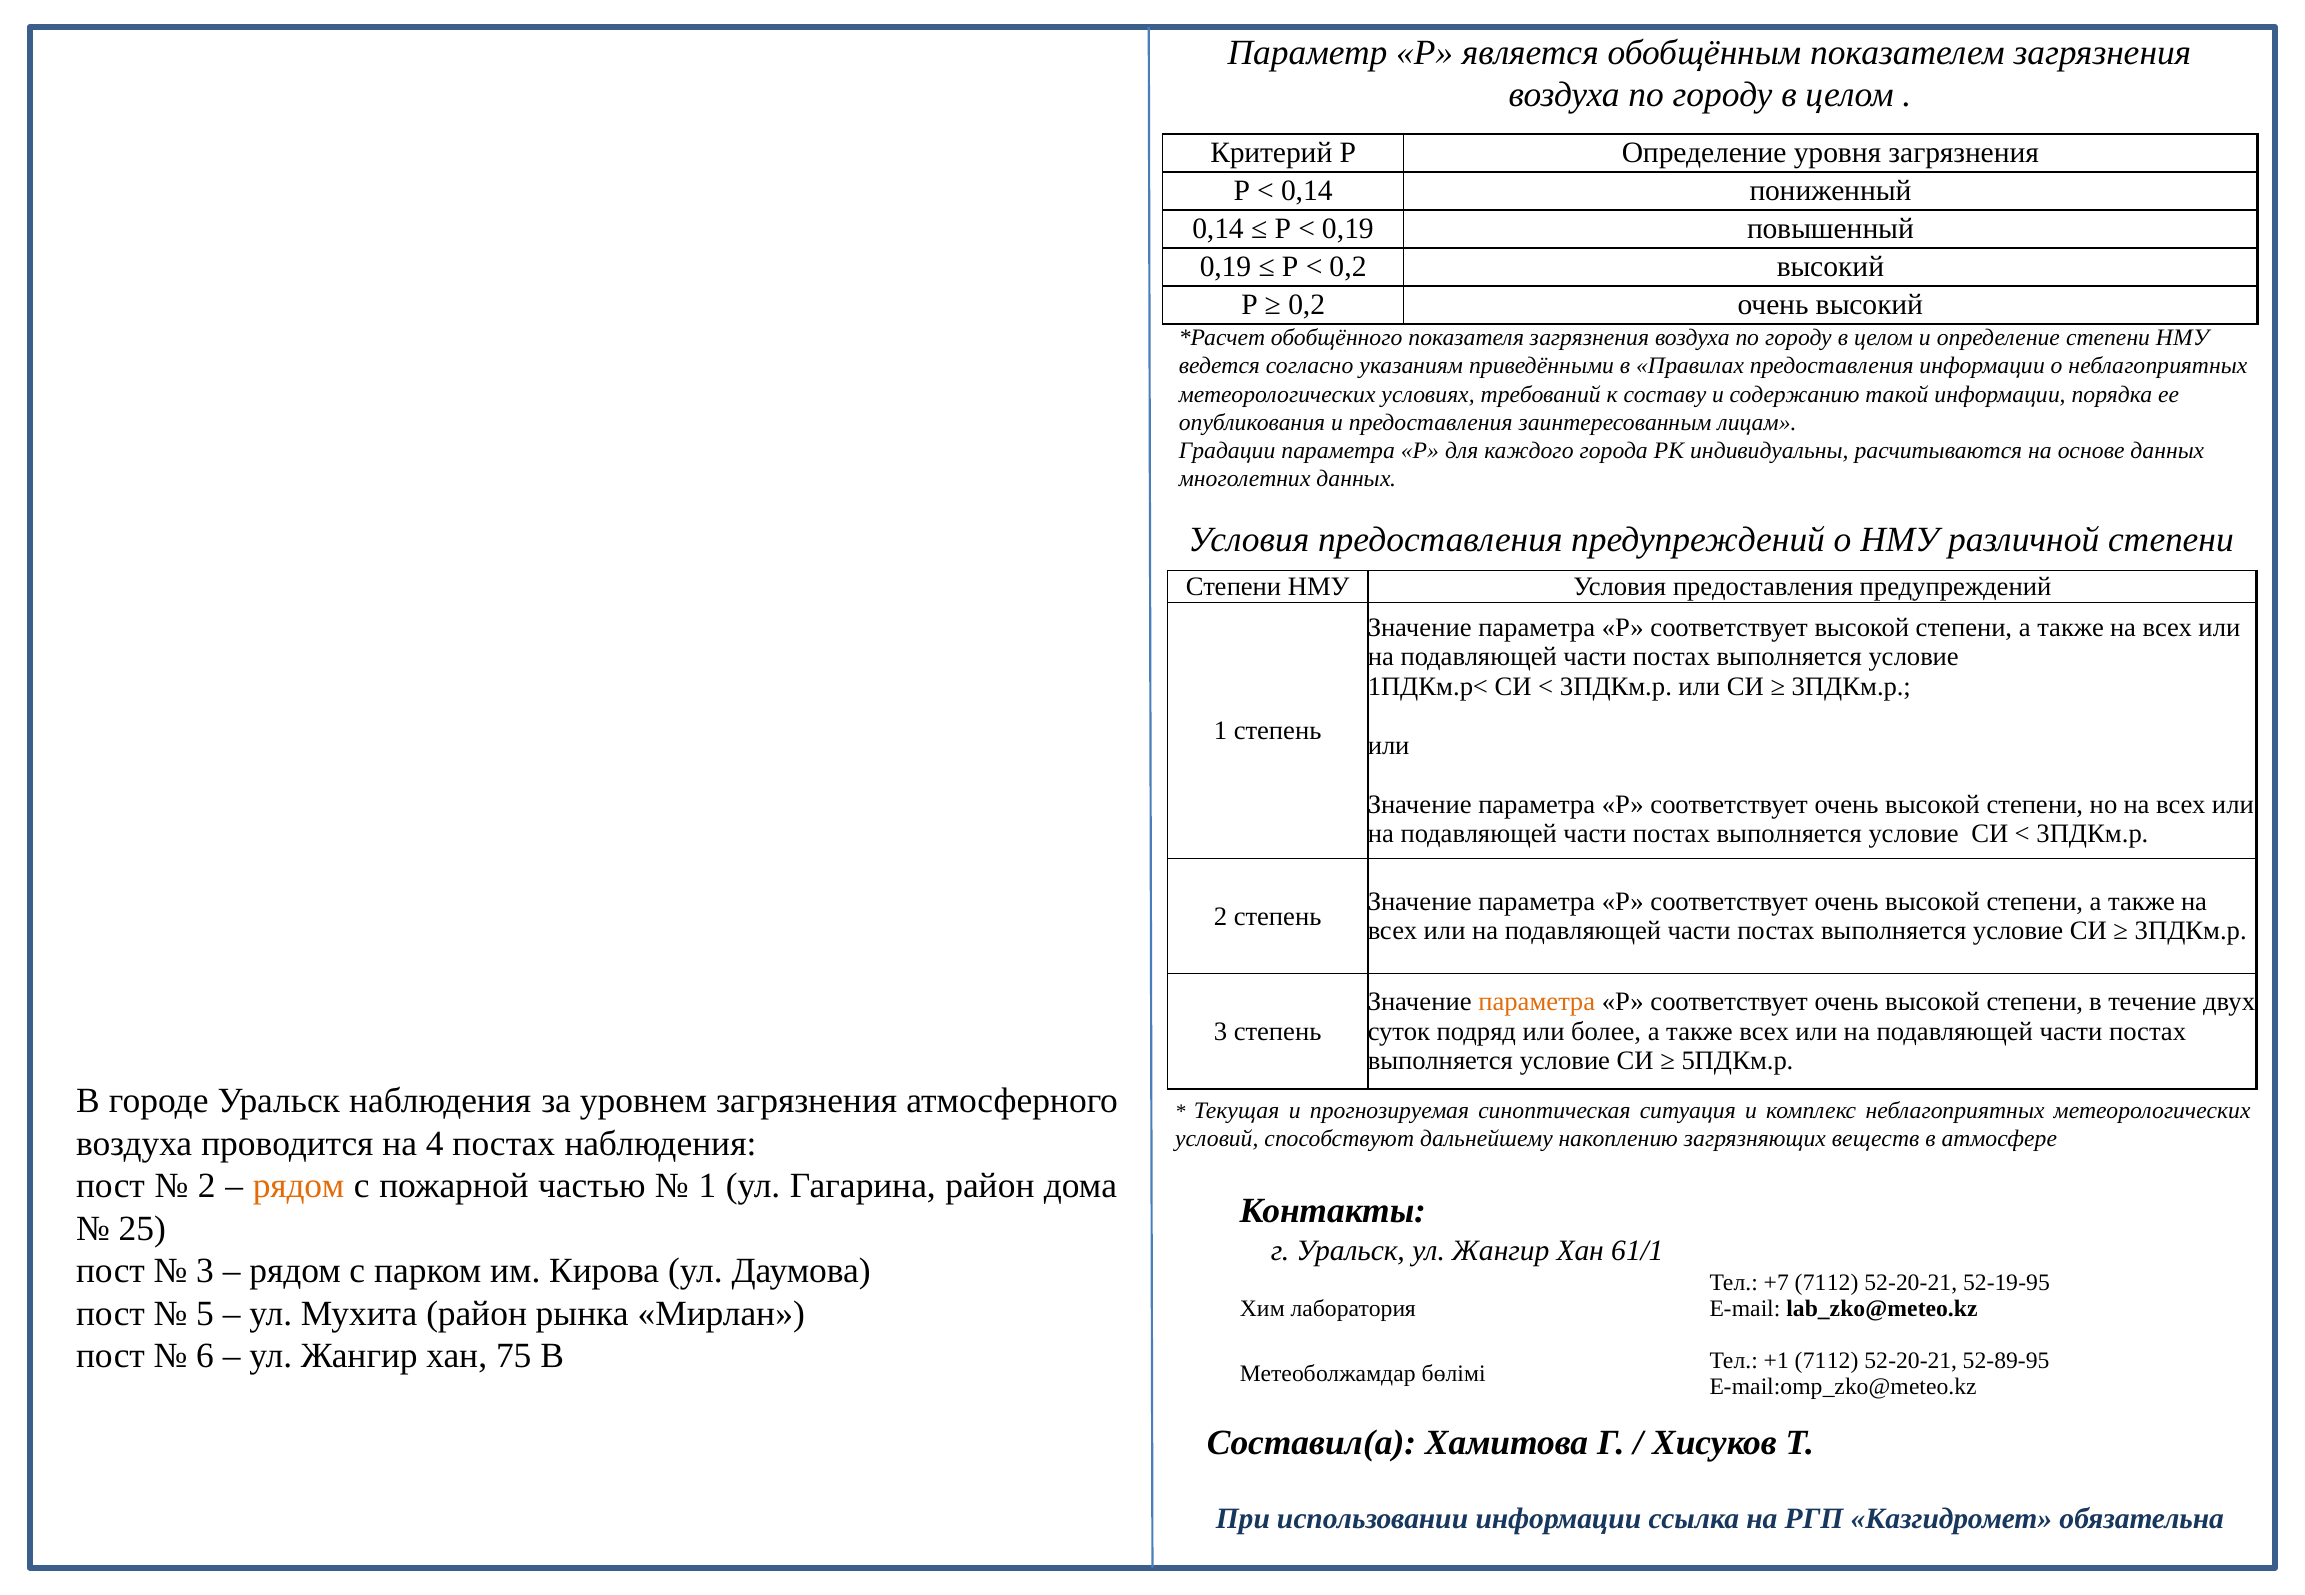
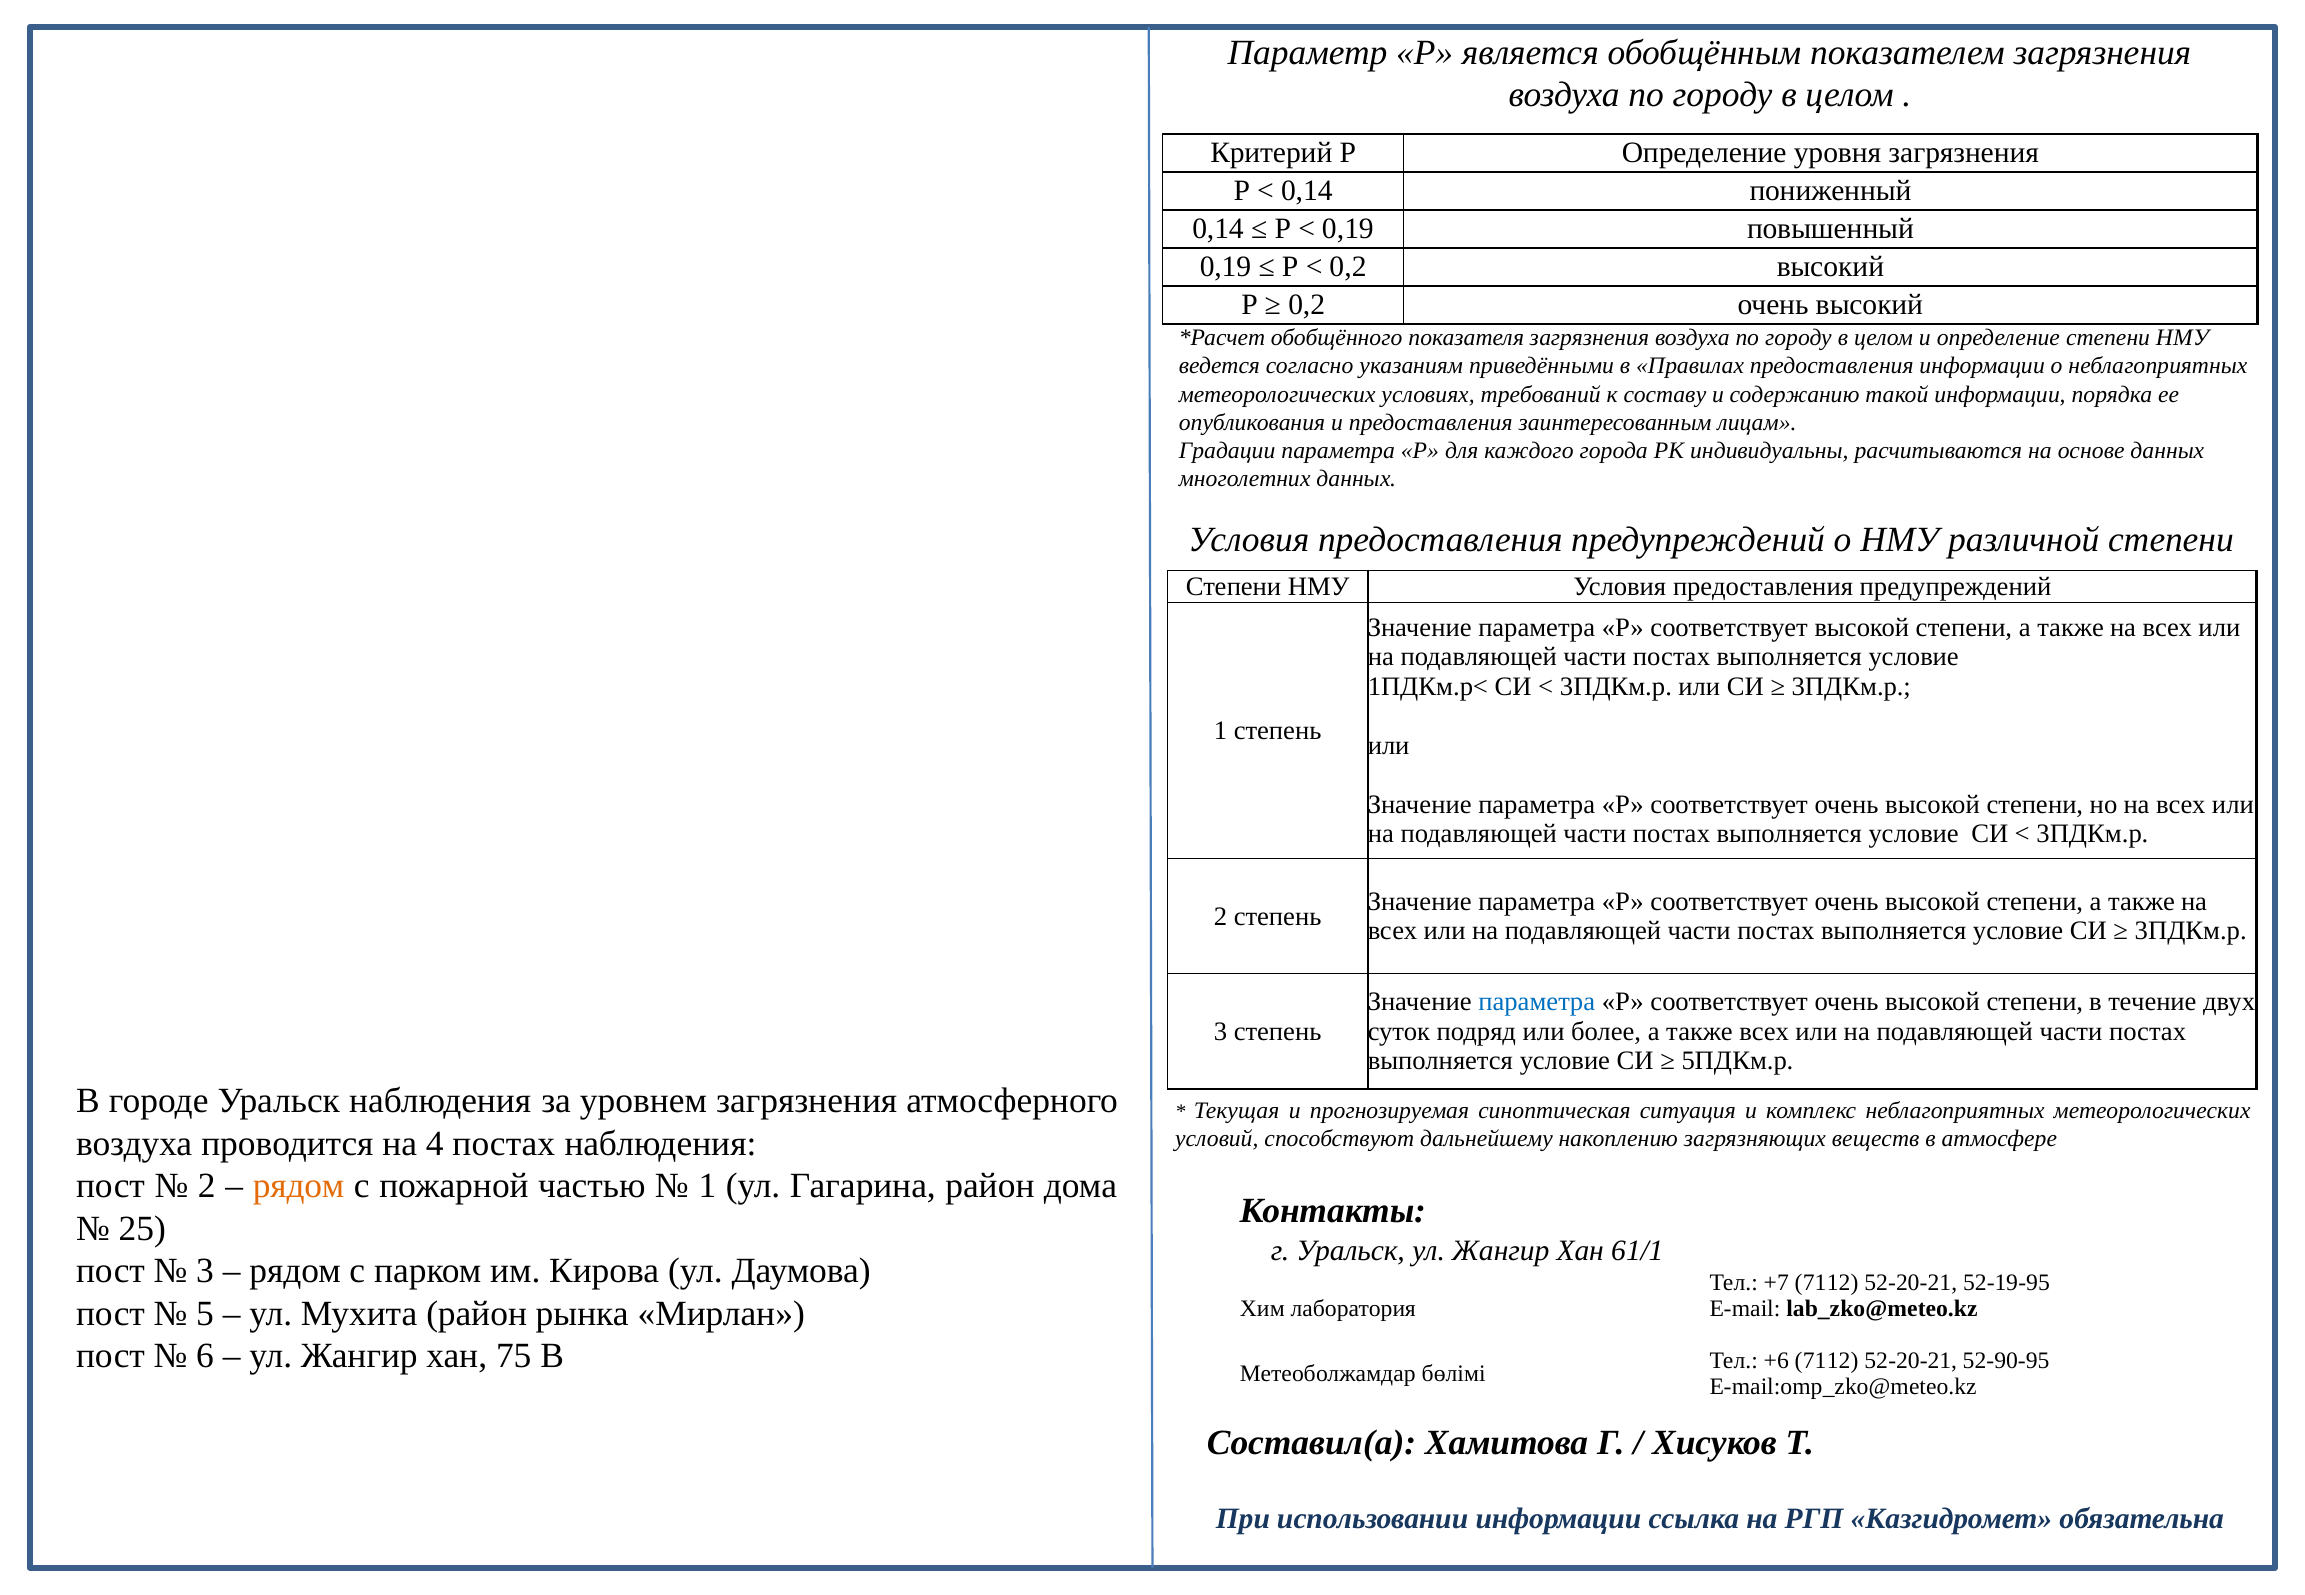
параметра colour: orange -> blue (1537, 1003)
+1: +1 -> +6 (1776, 1362)
52-89-95: 52-89-95 -> 52-90-95 (2006, 1362)
